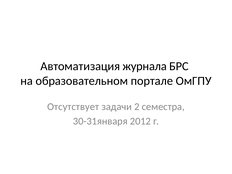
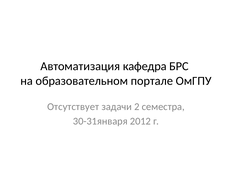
журнала: журнала -> кафедра (145, 66)
